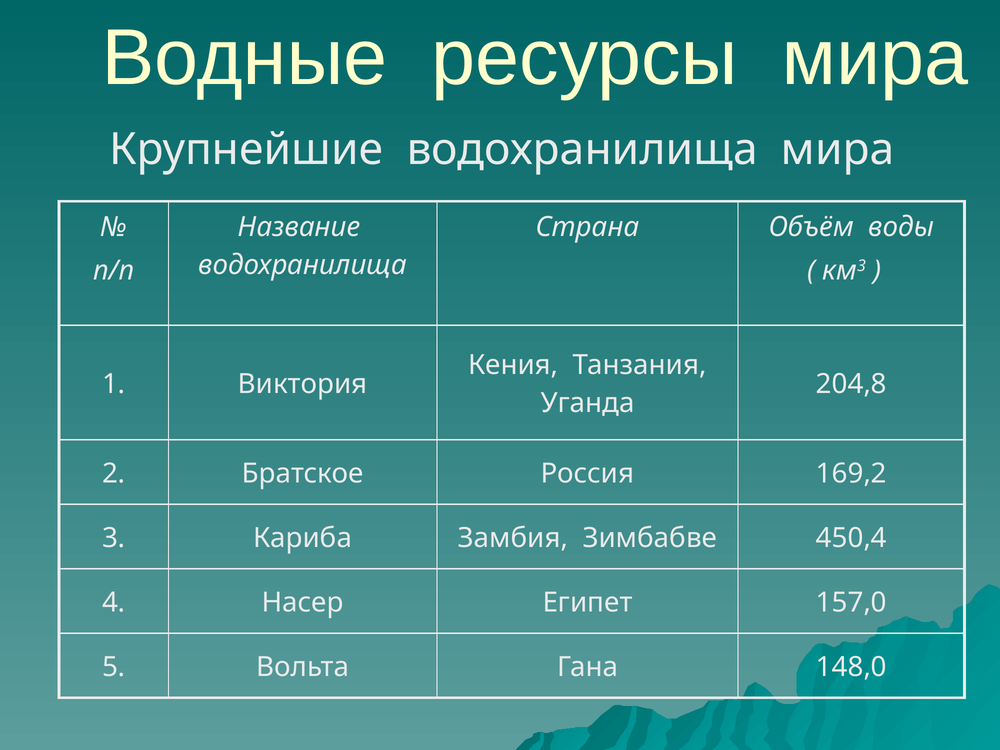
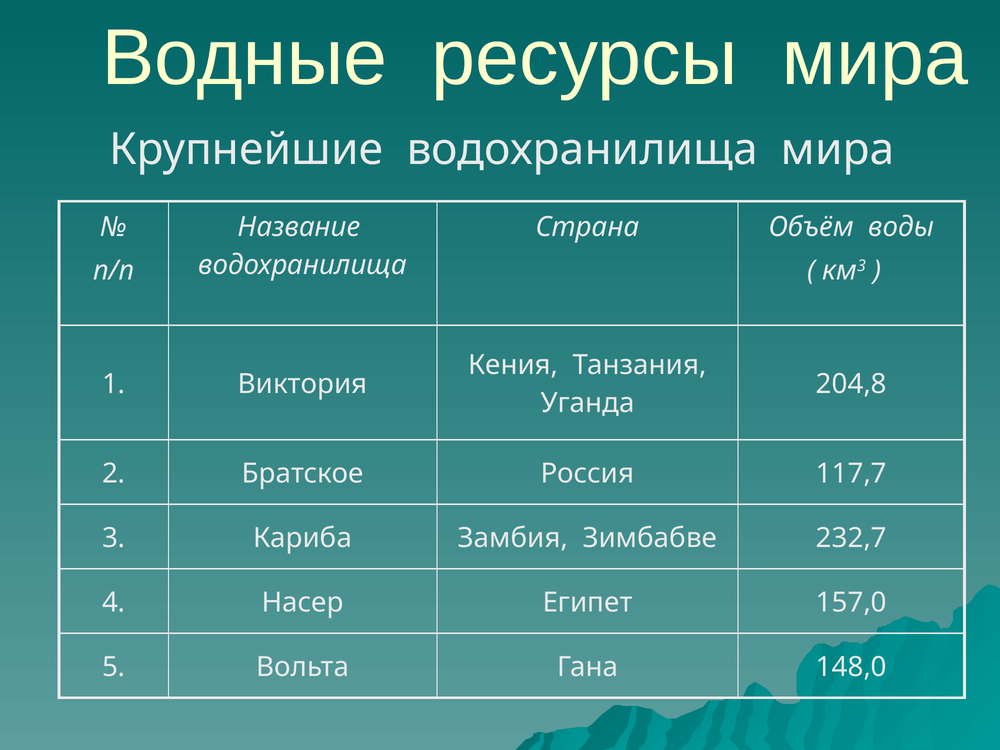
169,2: 169,2 -> 117,7 (851, 474)
450,4: 450,4 -> 232,7 (851, 538)
